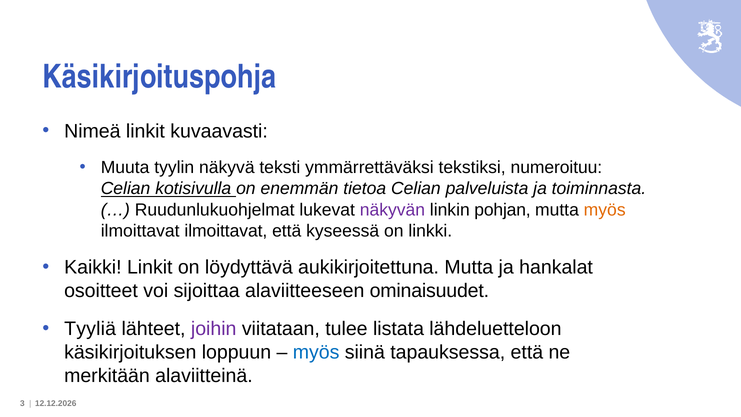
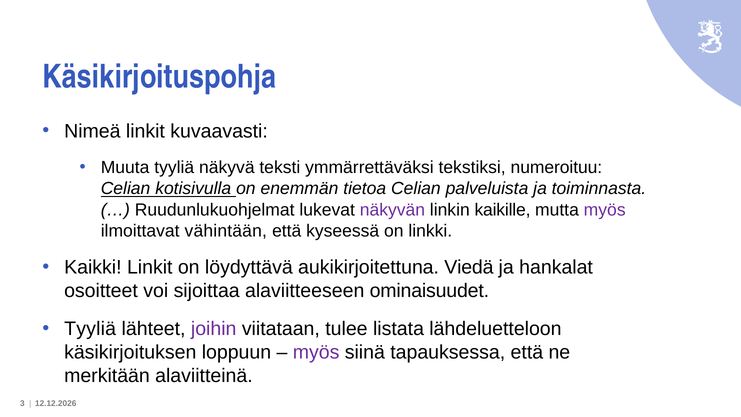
Muuta tyylin: tyylin -> tyyliä (174, 168)
pohjan: pohjan -> kaikille (503, 210)
myös colour: orange -> purple (605, 210)
ilmoittavat ilmoittavat: ilmoittavat -> vähintään (226, 231)
aukikirjoitettuna Mutta: Mutta -> Viedä (469, 267)
myös colour: blue -> purple (316, 352)
